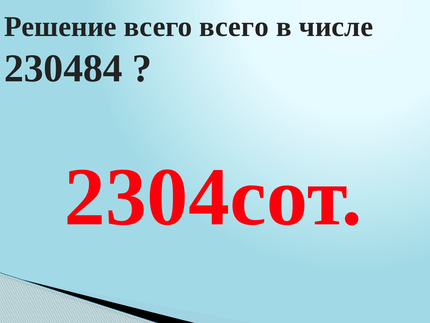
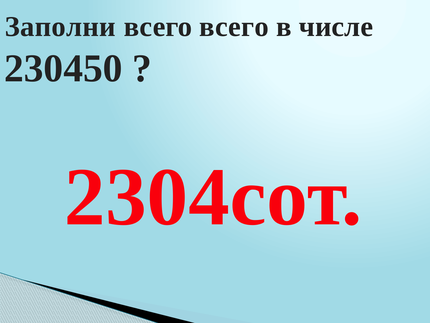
Решение: Решение -> Заполни (60, 27)
230484: 230484 -> 230450 (63, 68)
